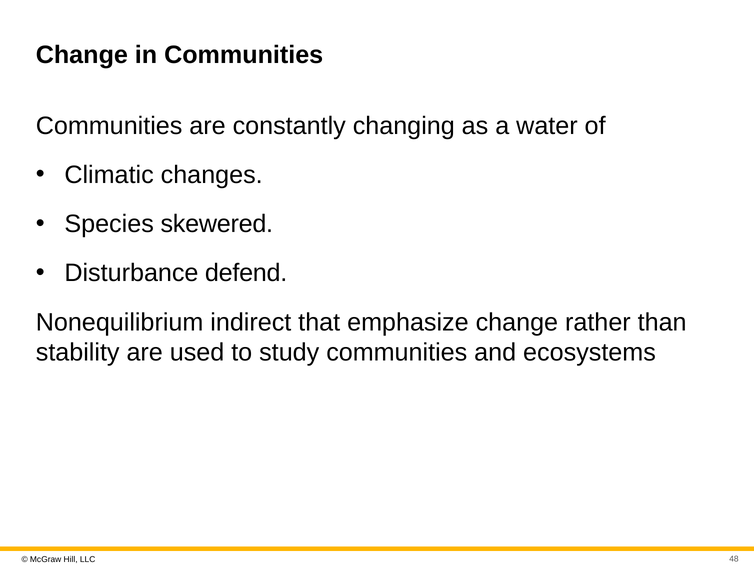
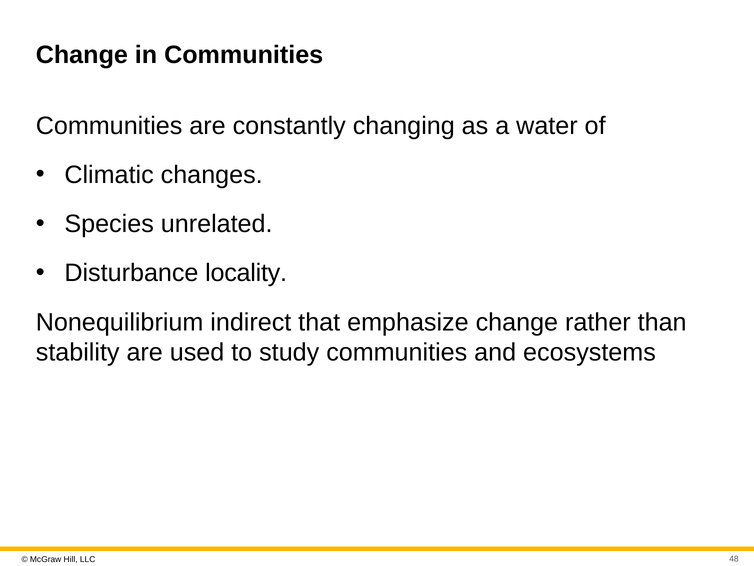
skewered: skewered -> unrelated (217, 224)
defend: defend -> locality (246, 273)
